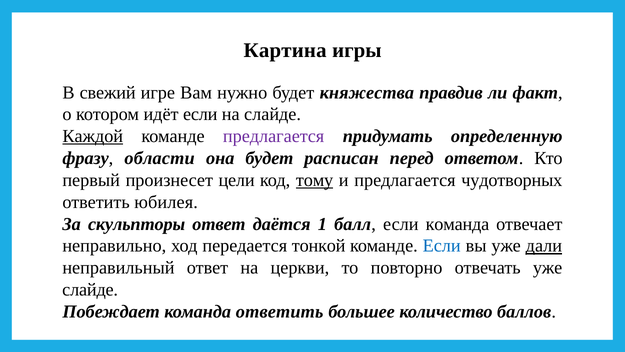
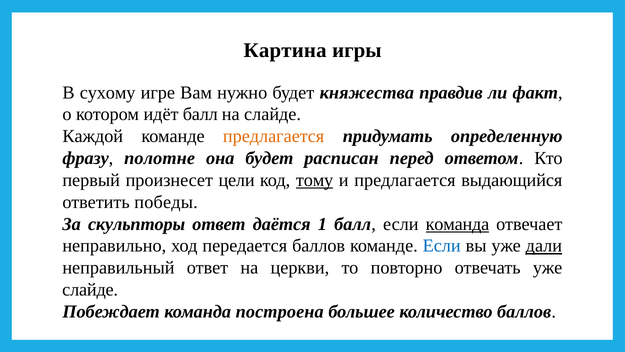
свежий: свежий -> сухому (108, 92)
идёт если: если -> балл (200, 114)
Каждой underline: present -> none (93, 136)
предлагается colour: purple -> orange (274, 136)
области: области -> полотне (160, 158)
чудотворных: чудотворных -> выдающийся (512, 180)
юбилея: юбилея -> победы (166, 202)
команда underline: none -> present (457, 224)
передается тонкой: тонкой -> баллов (319, 246)
команда ответить: ответить -> построена (280, 311)
